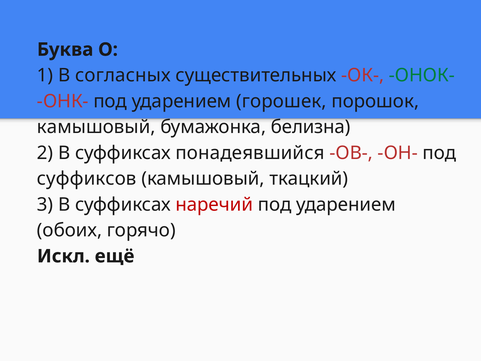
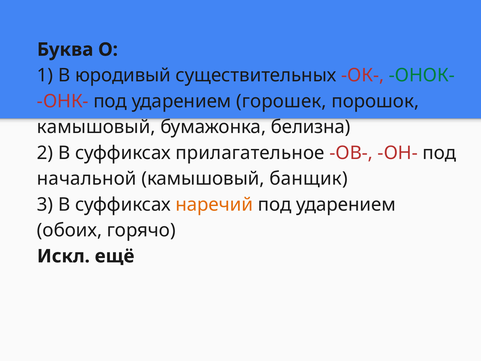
согласных: согласных -> юродивый (123, 75)
понадеявшийся: понадеявшийся -> прилагательное (250, 153)
суффиксов: суффиксов -> начальной (87, 179)
ткацкий: ткацкий -> банщик (309, 179)
наречий colour: red -> orange (214, 204)
